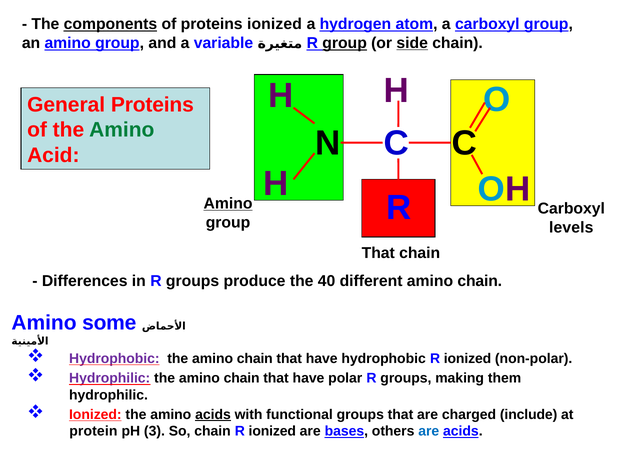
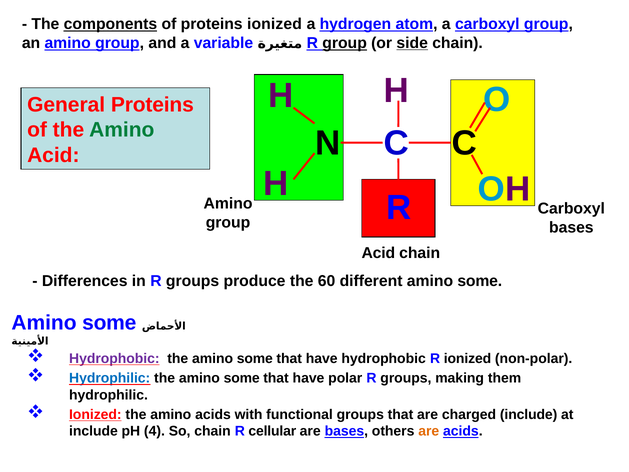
Amino underline: present -> none (228, 203)
levels: levels -> bases (571, 228)
That: That -> Acid (378, 253)
40: 40 -> 60 (327, 281)
different amino chain: chain -> some (480, 281)
chain: chain -> some (255, 358)
Hydrophilic colour: purple -> blue (110, 378)
chain: chain -> some (242, 378)
acids underline: present -> none (213, 414)
protein: protein -> include (93, 431)
3: 3 -> 4 (154, 431)
ionized: ionized -> cellular (272, 431)
are colour: blue -> orange (429, 431)
